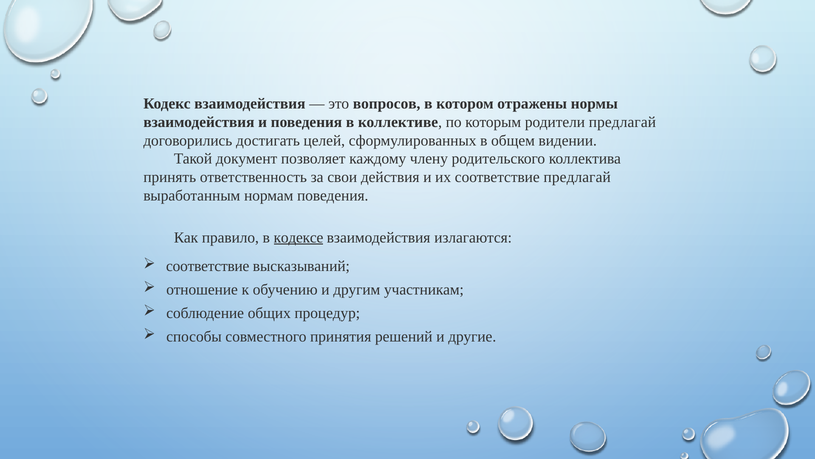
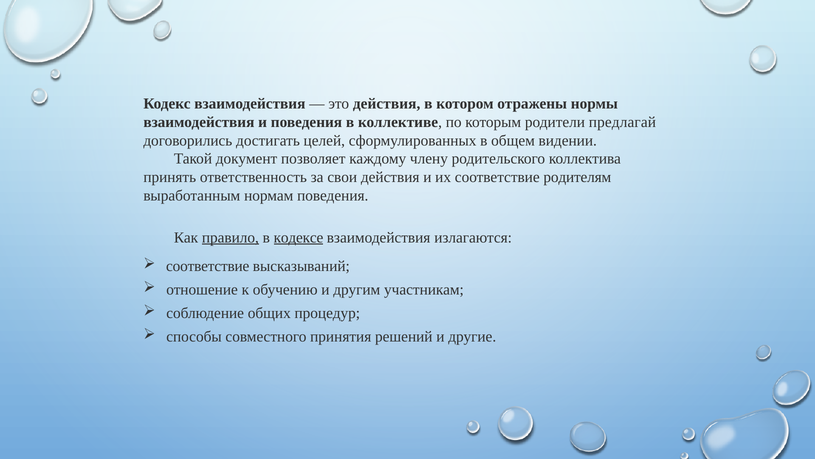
это вопросов: вопросов -> действия (387, 104)
соответствие предлагай: предлагай -> родителям (577, 177)
правило underline: none -> present (230, 237)
